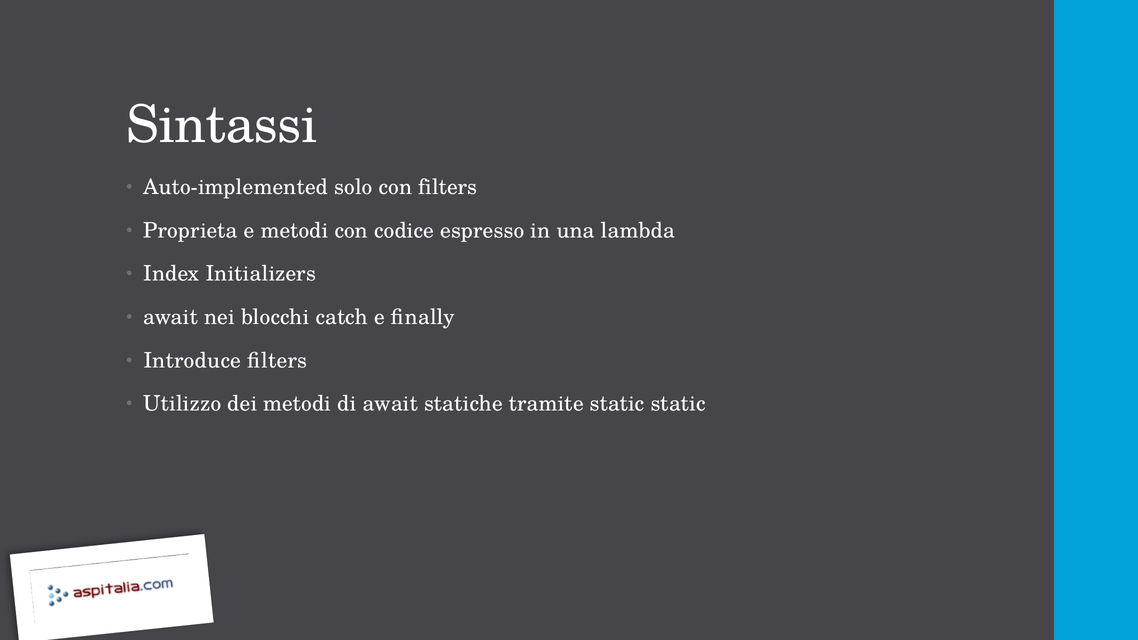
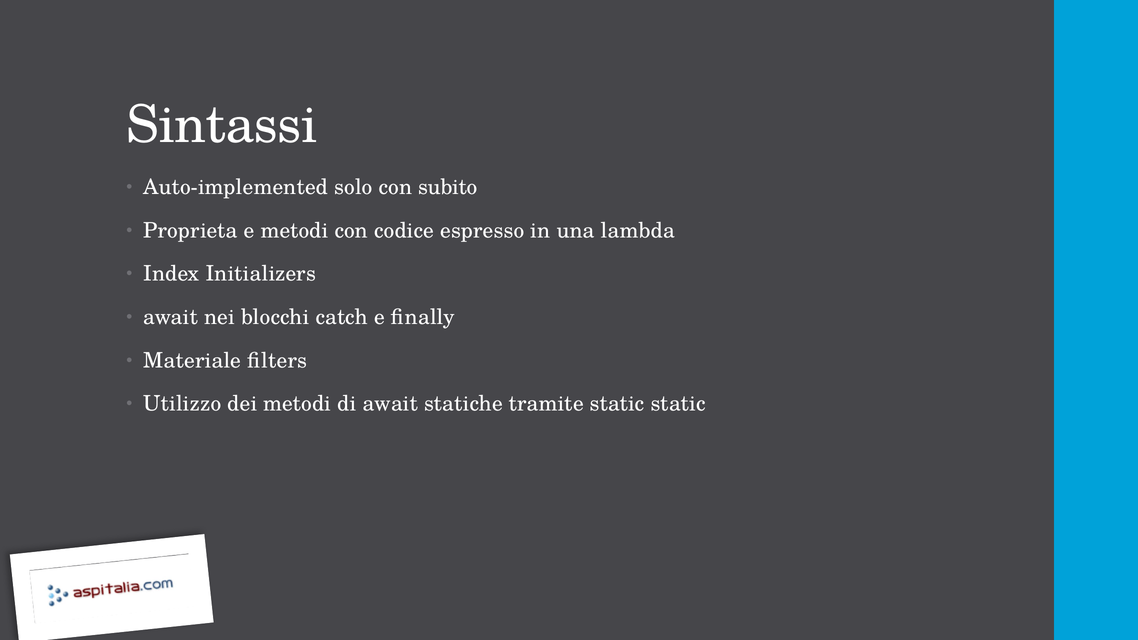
con filters: filters -> subito (448, 187)
Introduce: Introduce -> Materiale (192, 361)
